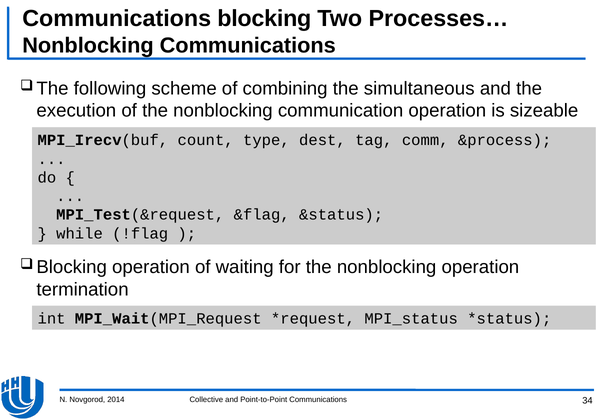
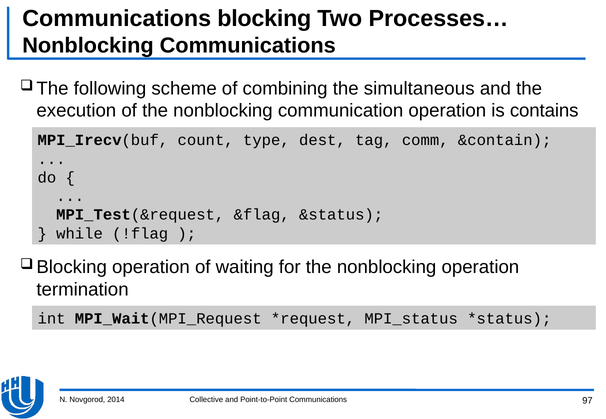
sizeable: sizeable -> contains (544, 111)
&process: &process -> &contain (505, 140)
34: 34 -> 97 (587, 401)
